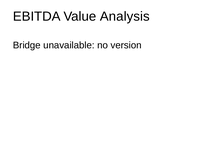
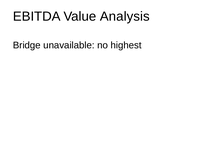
version: version -> highest (126, 45)
